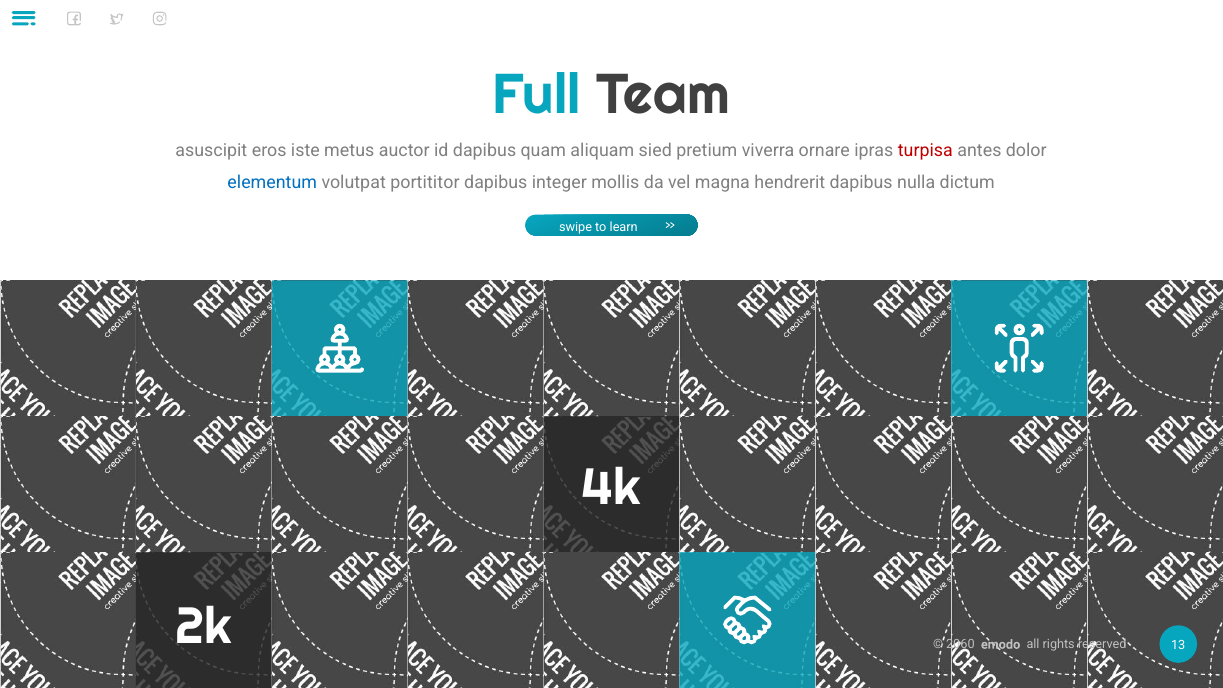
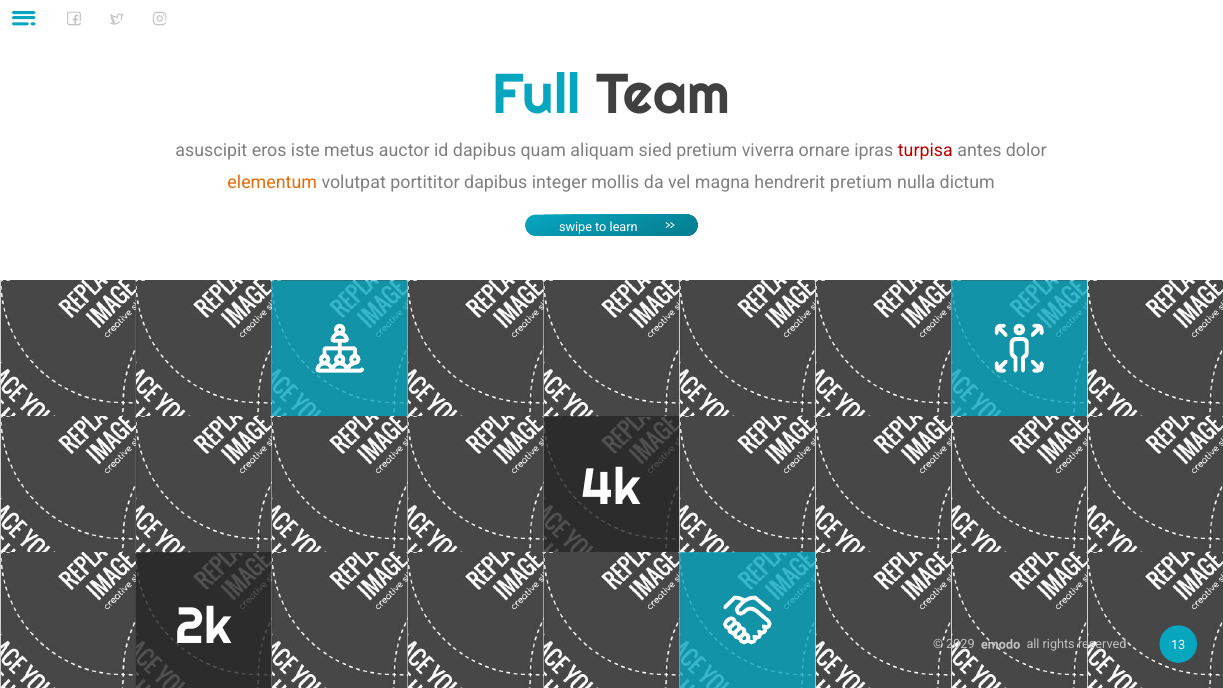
elementum colour: blue -> orange (272, 183)
hendrerit dapibus: dapibus -> pretium (861, 183)
2060: 2060 -> 2029 (960, 644)
